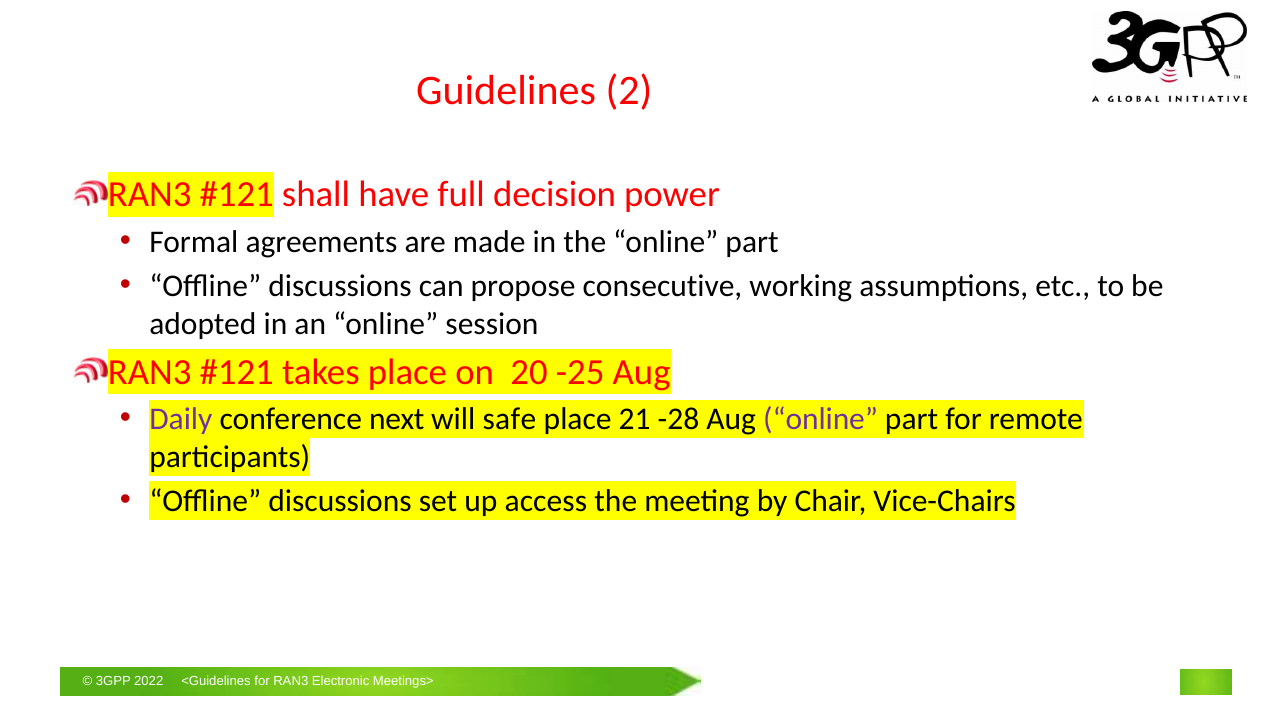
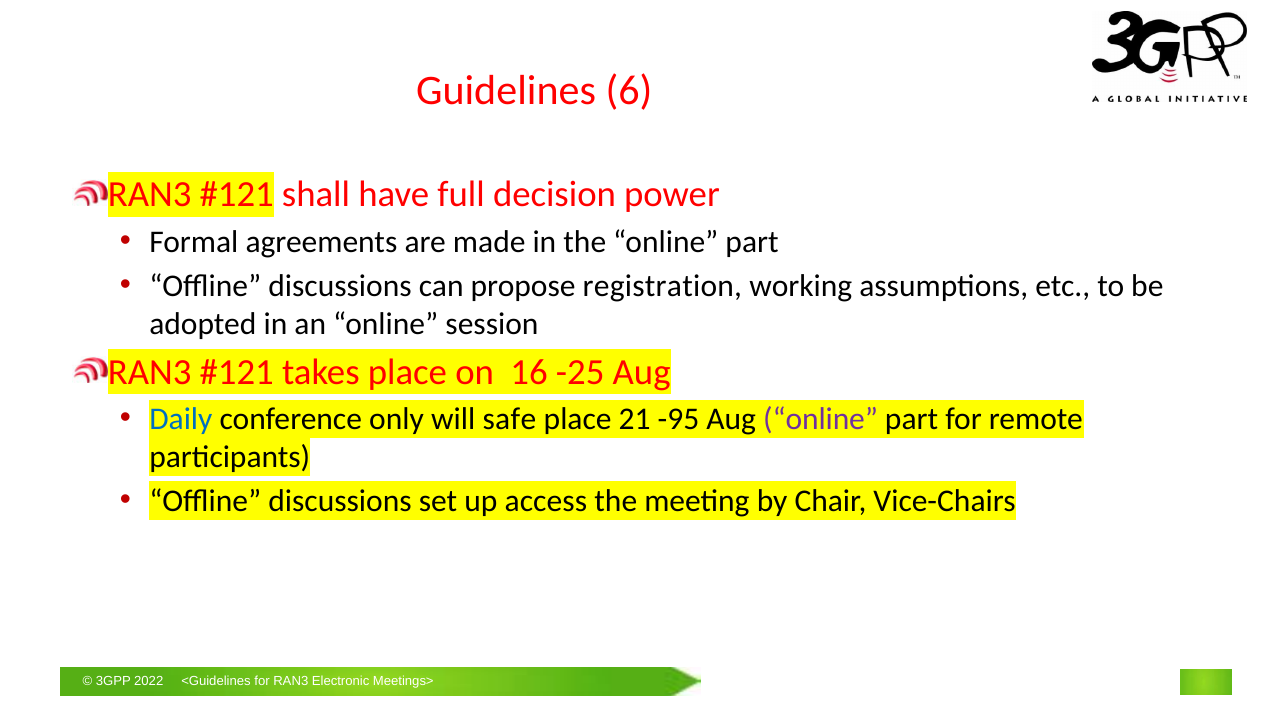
2: 2 -> 6 (629, 90)
consecutive: consecutive -> registration (662, 286)
20: 20 -> 16 (529, 372)
Daily colour: purple -> blue (181, 419)
next: next -> only (397, 419)
-28: -28 -> -95 (679, 419)
